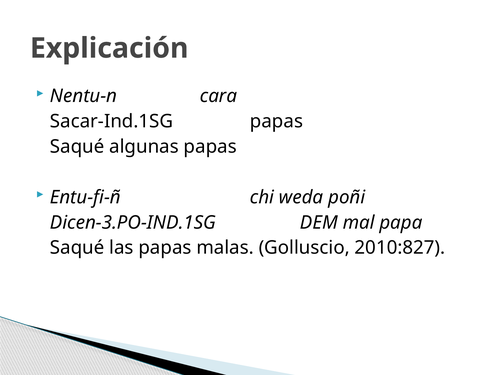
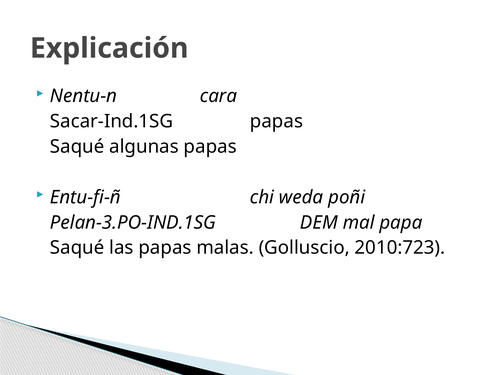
Dicen-3.PO-IND.1SG: Dicen-3.PO-IND.1SG -> Pelan-3.PO-IND.1SG (133, 223)
2010:827: 2010:827 -> 2010:723 (400, 248)
